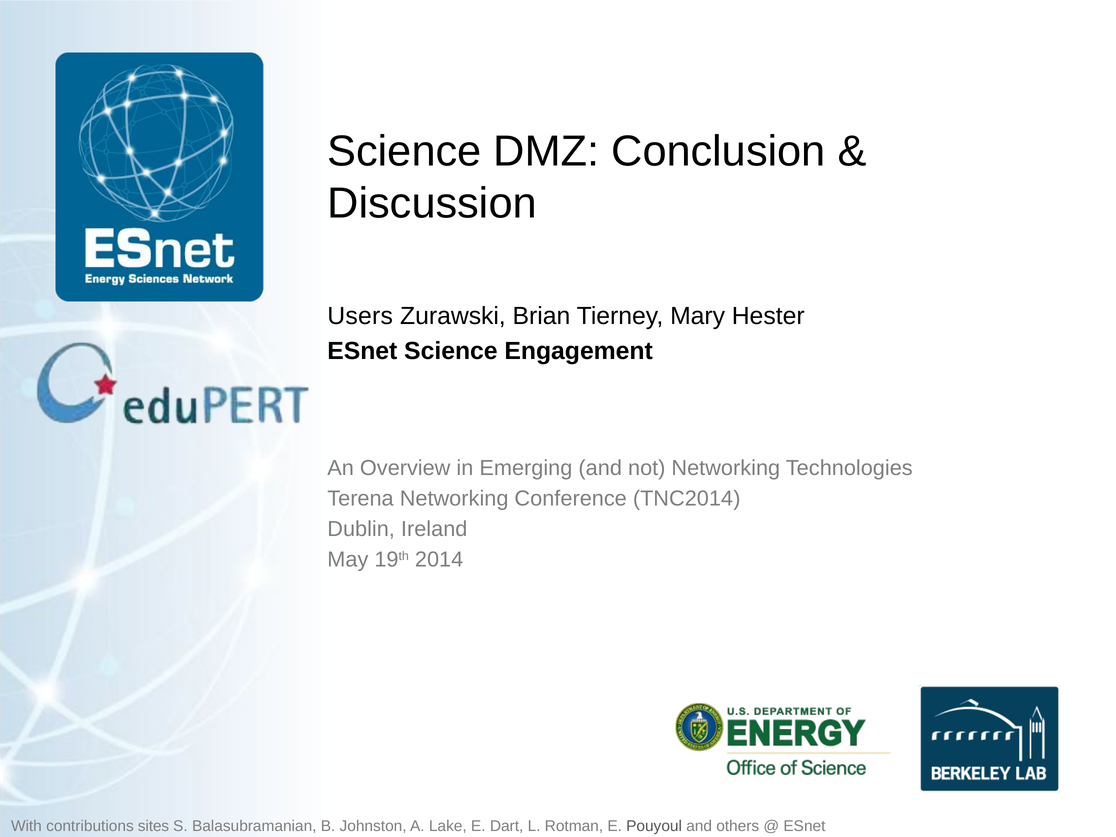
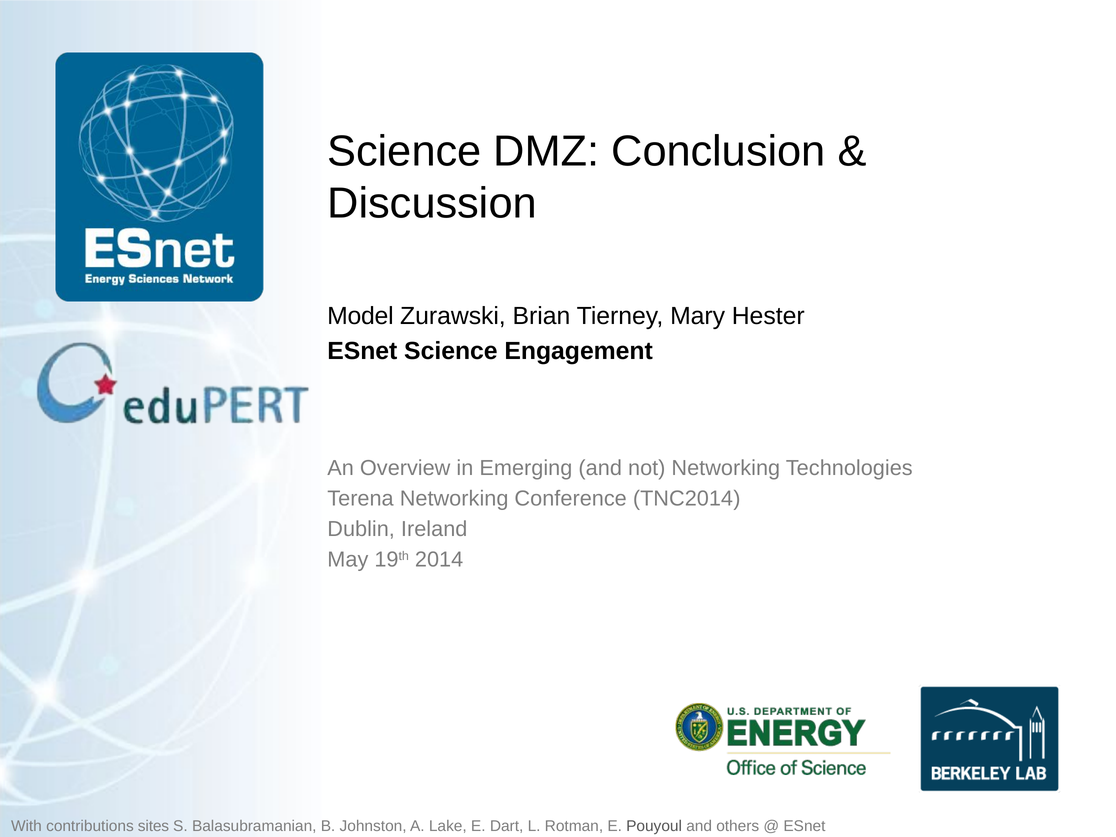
Users: Users -> Model (360, 316)
